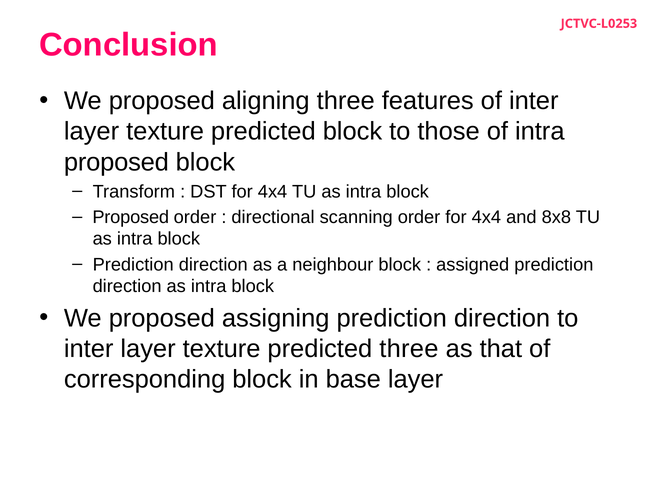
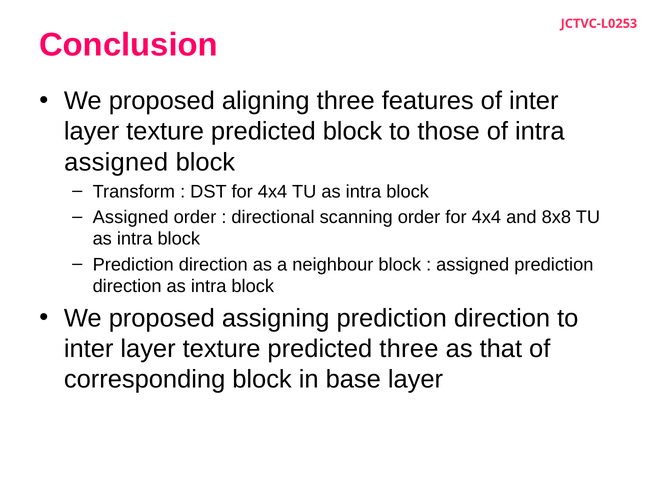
proposed: proposed -> assigned (116, 162)
Proposed: Proposed -> Assigned (131, 217)
